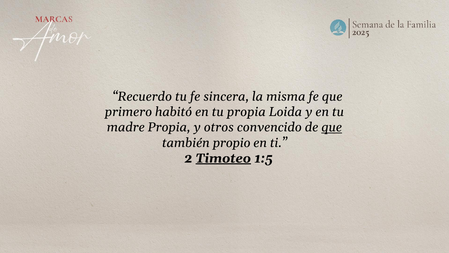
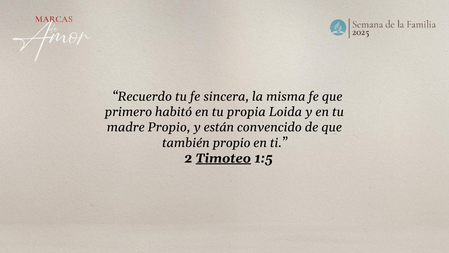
madre Propia: Propia -> Propio (169, 127)
otros: otros -> están (219, 127)
que underline: present -> none (332, 127)
